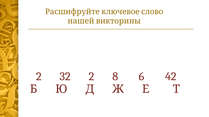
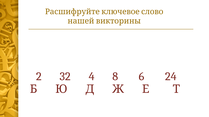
32 2: 2 -> 4 (92, 77)
42: 42 -> 24 (171, 77)
